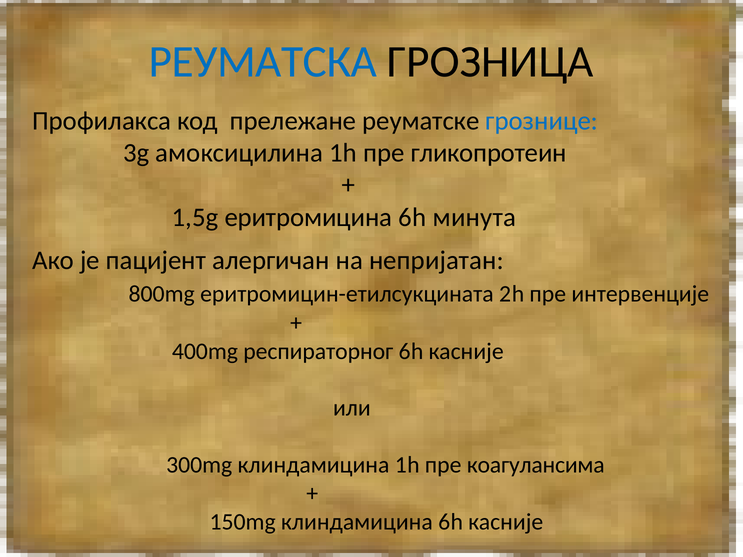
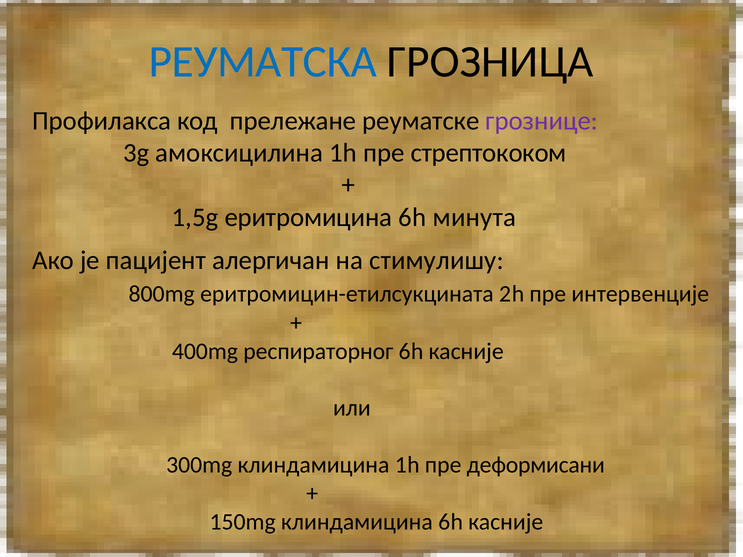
грознице colour: blue -> purple (542, 121)
гликопротеин: гликопротеин -> стрептококом (489, 153)
непријатан: непријатан -> стимулишу (436, 261)
коагулансима: коагулансима -> деформисани (536, 465)
